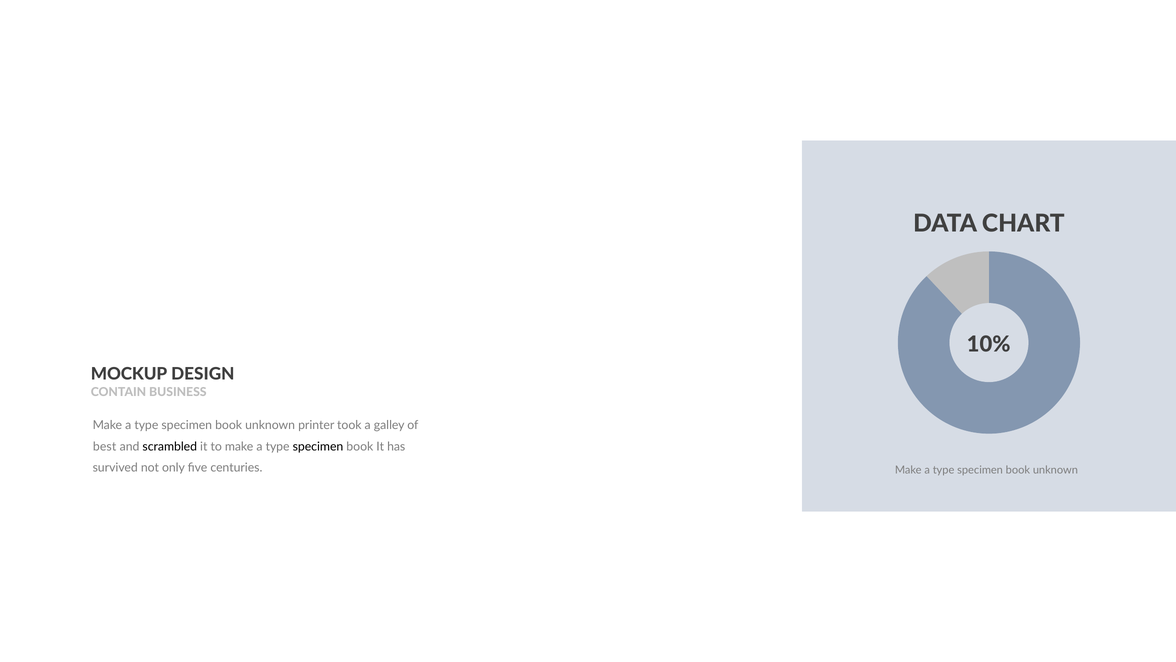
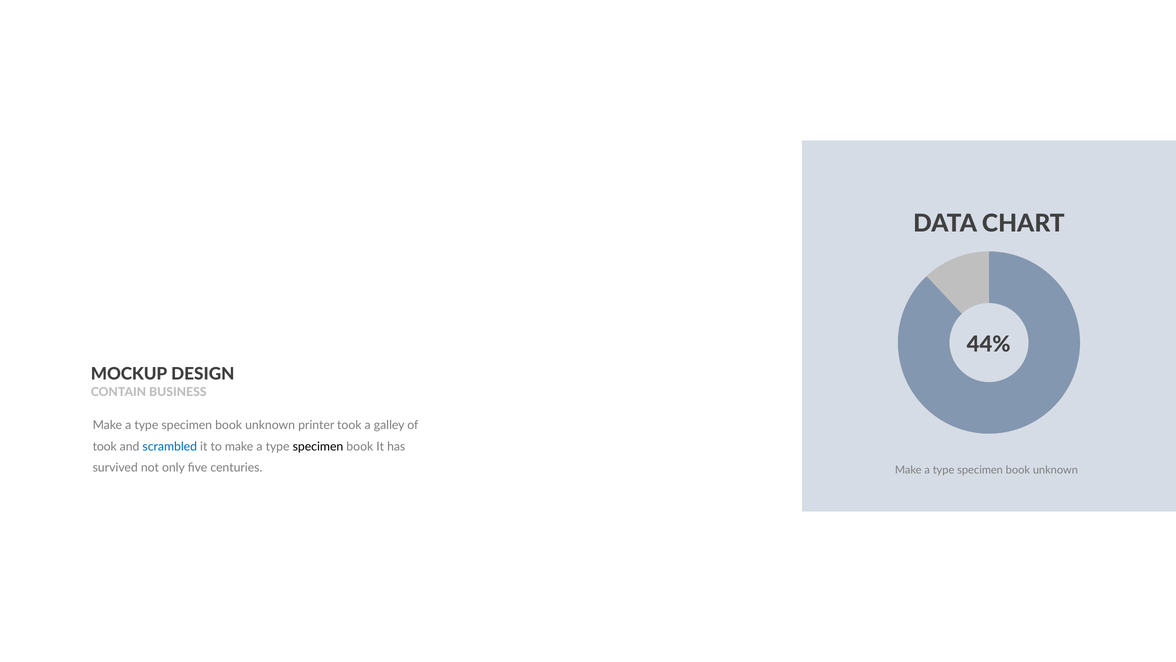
10%: 10% -> 44% (989, 344)
best: best -> took (105, 446)
scrambled colour: black -> blue (170, 446)
